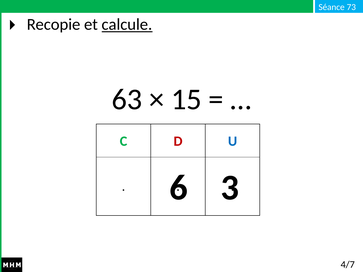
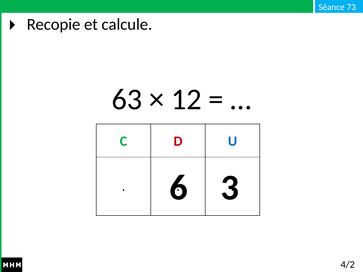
calcule underline: present -> none (127, 25)
15: 15 -> 12 (186, 100)
4/7: 4/7 -> 4/2 (348, 265)
